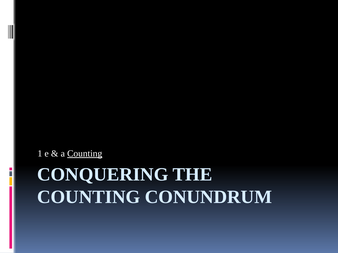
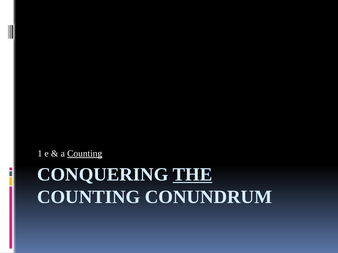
THE underline: none -> present (193, 175)
